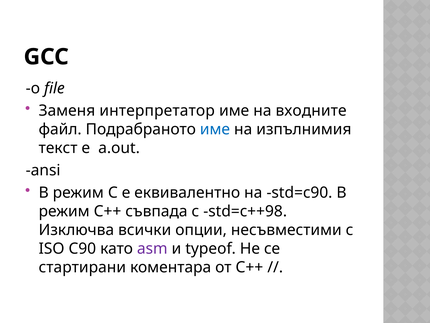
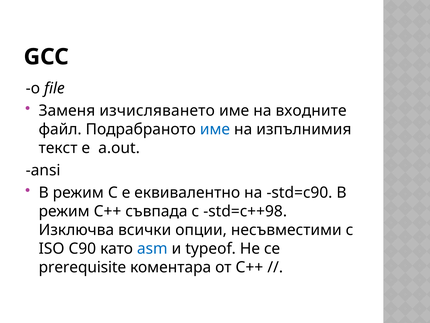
интерпретатор: интерпретатор -> изчисляването (157, 111)
asm colour: purple -> blue (152, 248)
стартирани: стартирани -> prerequisite (82, 267)
